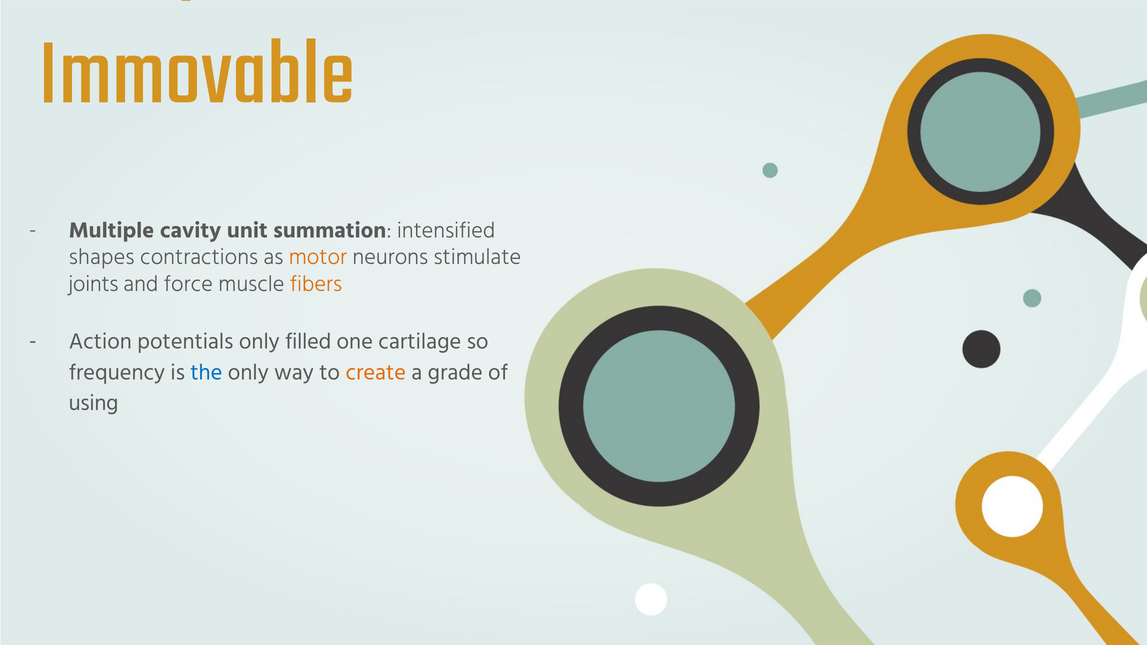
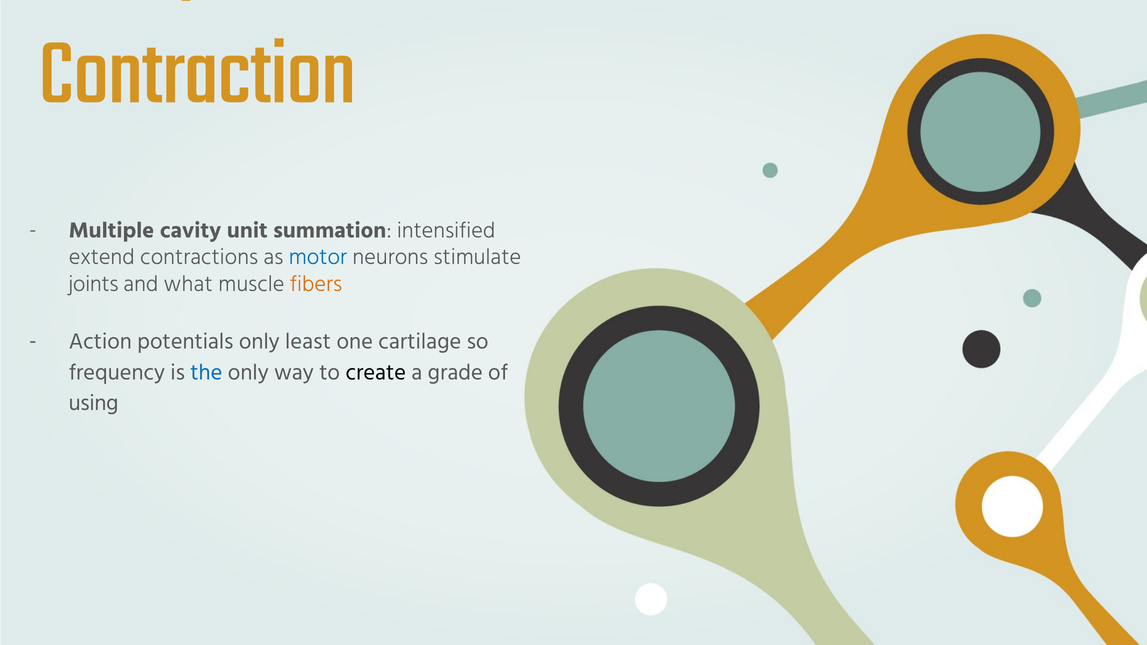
Immovable: Immovable -> Contraction (197, 71)
shapes: shapes -> extend (102, 257)
motor colour: orange -> blue (318, 257)
force: force -> what (188, 284)
filled: filled -> least (308, 342)
create colour: orange -> black (376, 372)
